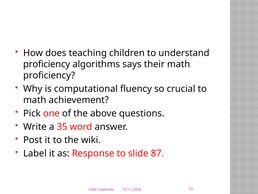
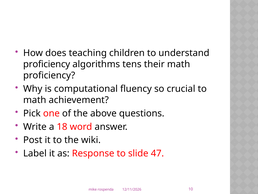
says: says -> tens (132, 64)
35: 35 -> 18 (62, 126)
87: 87 -> 47 (157, 153)
